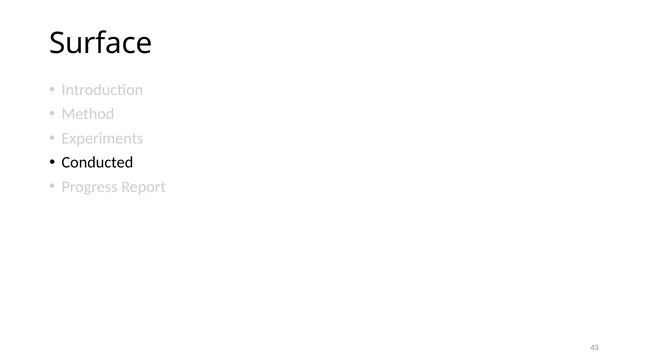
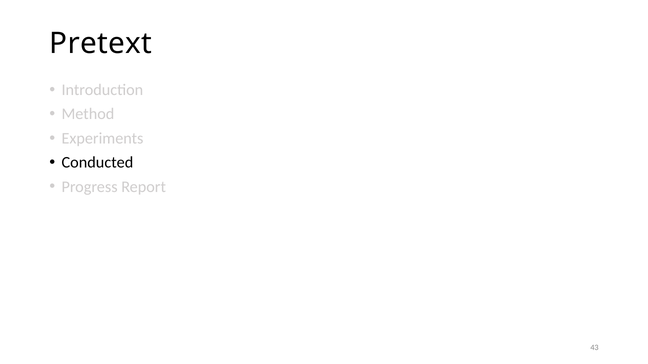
Surface: Surface -> Pretext (101, 44)
